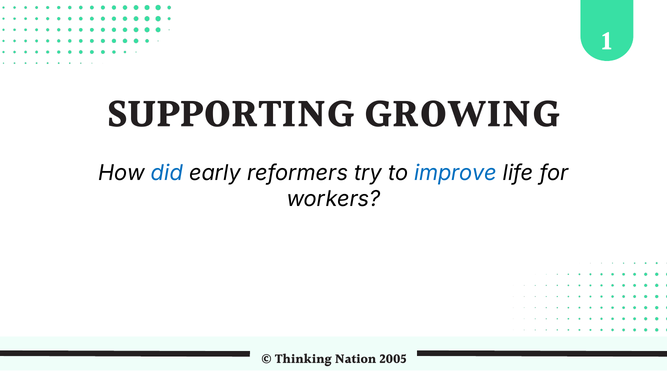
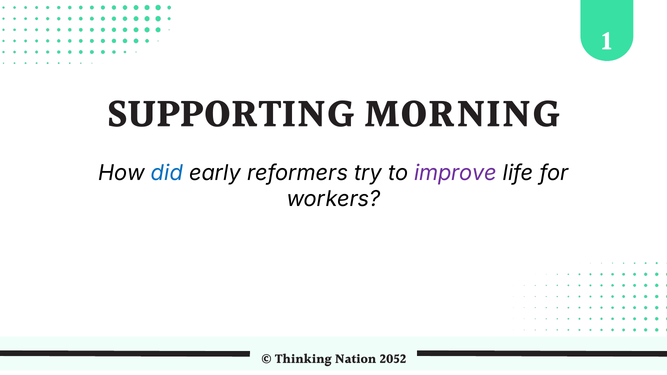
GROWING: GROWING -> MORNING (462, 116)
improve colour: blue -> purple (456, 173)
2005: 2005 -> 2052 (393, 360)
